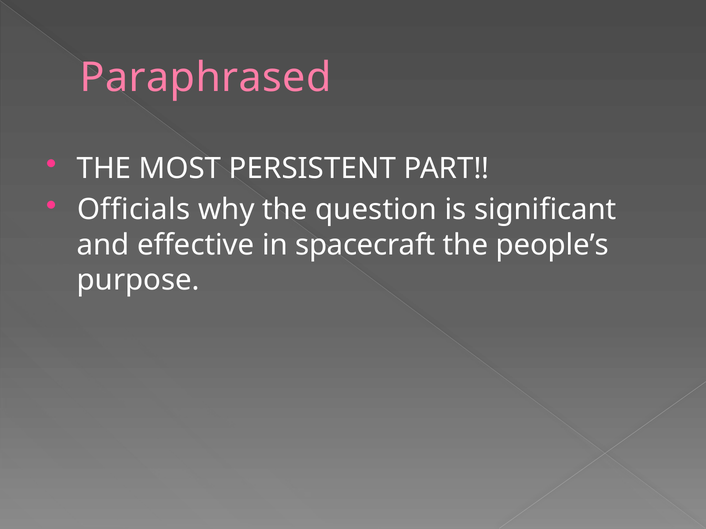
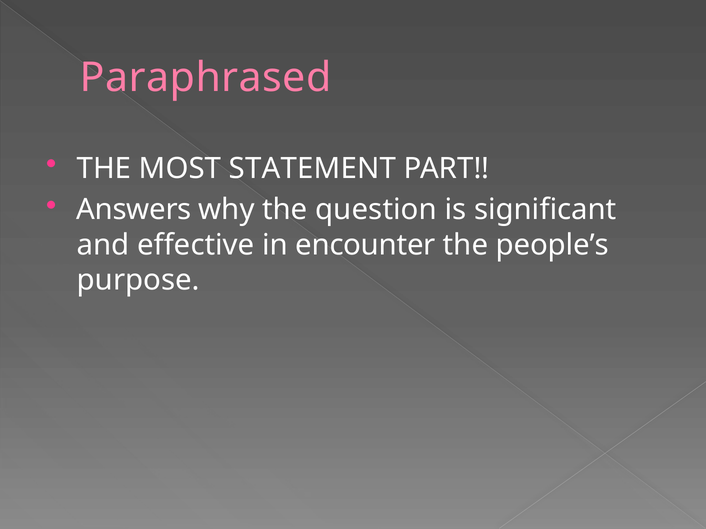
PERSISTENT: PERSISTENT -> STATEMENT (312, 169)
Officials: Officials -> Answers (134, 210)
spacecraft: spacecraft -> encounter (365, 245)
